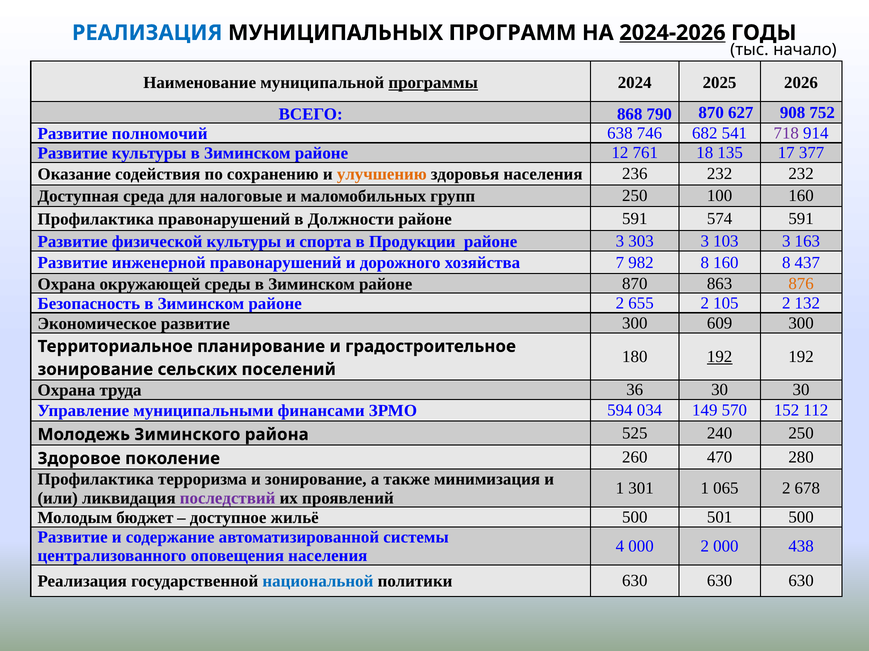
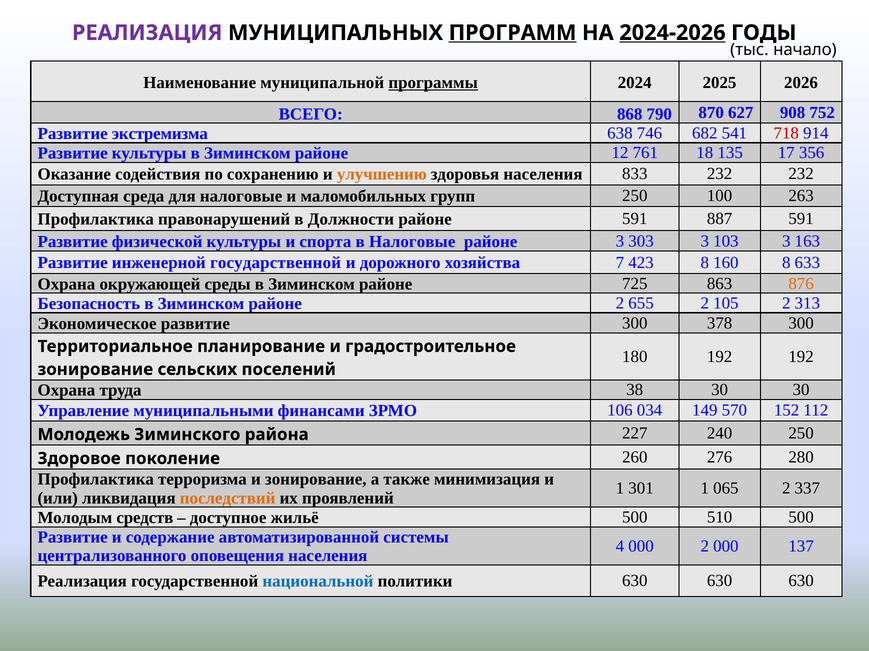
РЕАЛИЗАЦИЯ colour: blue -> purple (147, 33)
ПРОГРАММ underline: none -> present (513, 33)
полномочий: полномочий -> экстремизма (160, 134)
718 colour: purple -> red (786, 133)
377: 377 -> 356 (812, 153)
236: 236 -> 833 (635, 174)
100 160: 160 -> 263 (801, 196)
574: 574 -> 887 (720, 219)
в Продукции: Продукции -> Налоговые (412, 242)
инженерной правонарушений: правонарушений -> государственной (276, 263)
982: 982 -> 423 (641, 263)
437: 437 -> 633 (807, 263)
районе 870: 870 -> 725 (635, 284)
132: 132 -> 313 (807, 303)
609: 609 -> 378 (720, 323)
192 underline: present -> none (720, 357)
36: 36 -> 38 (635, 390)
594: 594 -> 106 (620, 411)
525: 525 -> 227 (635, 434)
470: 470 -> 276 (720, 458)
678: 678 -> 337 (807, 489)
последствий colour: purple -> orange (228, 499)
бюджет: бюджет -> средств (145, 518)
501: 501 -> 510 (720, 518)
438: 438 -> 137 (801, 547)
